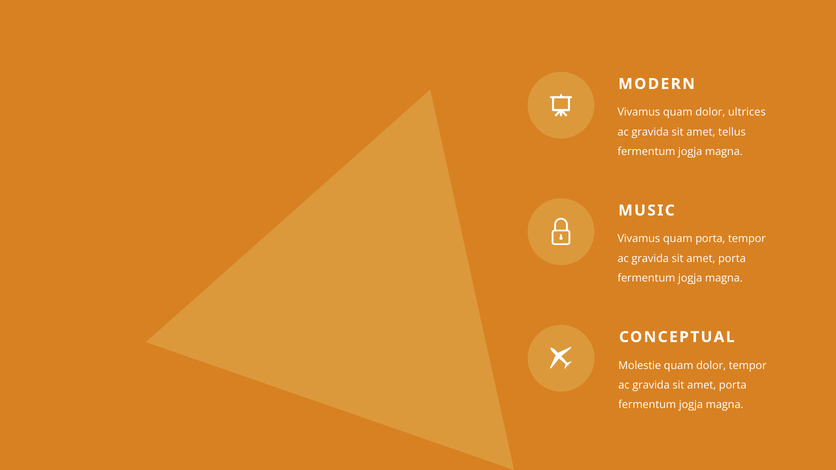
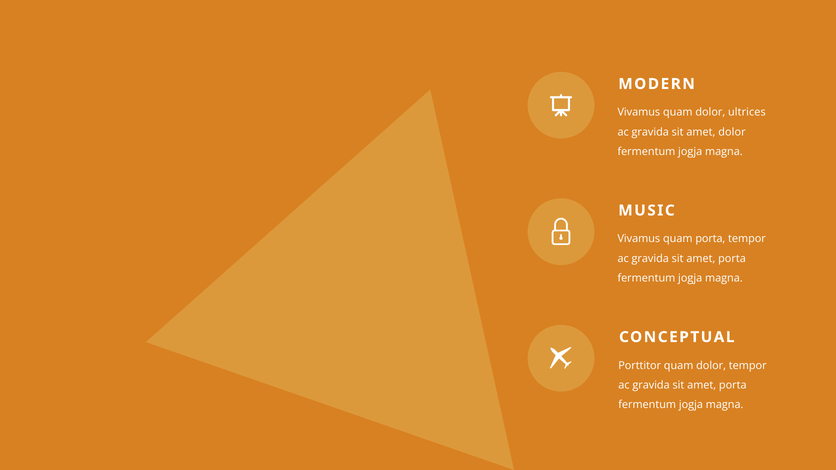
amet tellus: tellus -> dolor (732, 132)
Molestie: Molestie -> Porttitor (640, 366)
